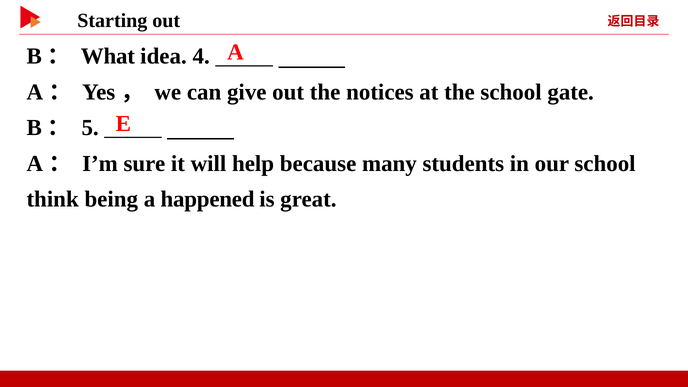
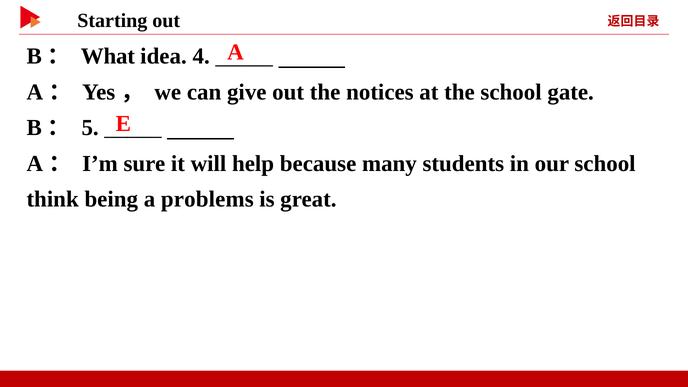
happened: happened -> problems (207, 199)
